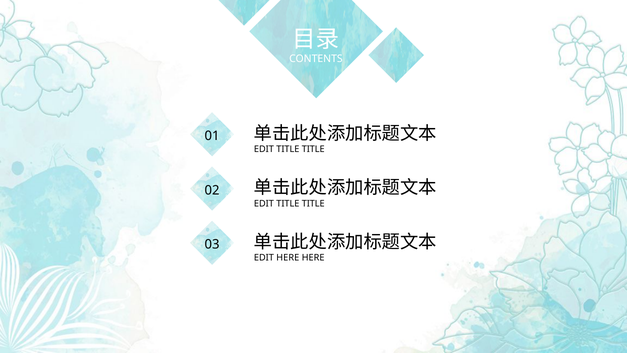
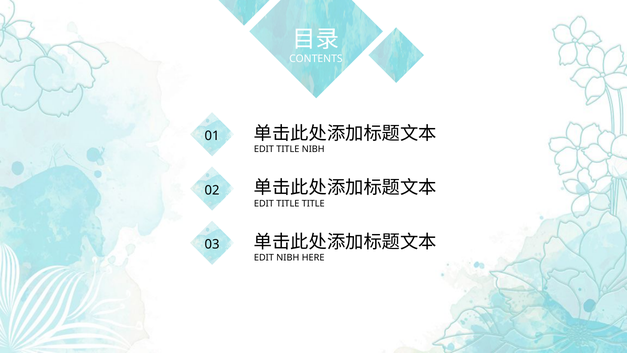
TITLE: TITLE -> NIBH (313, 149)
EDIT HERE: HERE -> NIBH (288, 258)
